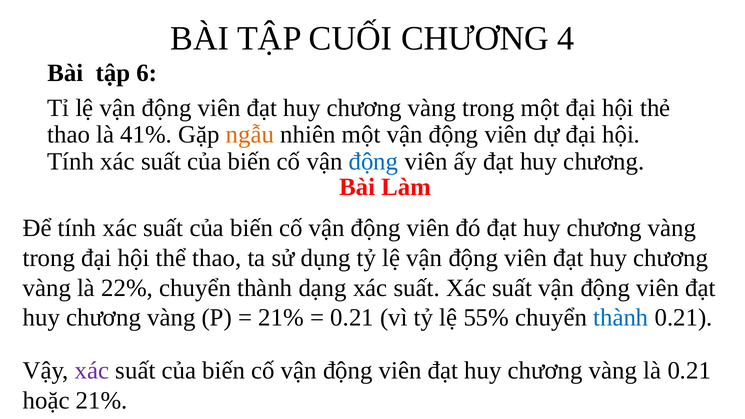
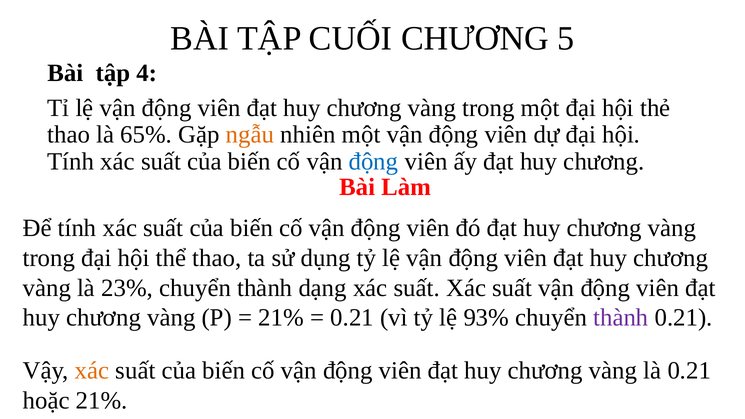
4: 4 -> 5 (566, 39)
6: 6 -> 4 (147, 73)
41%: 41% -> 65% (146, 135)
22%: 22% -> 23% (127, 288)
55%: 55% -> 93% (486, 318)
thành colour: blue -> purple (621, 318)
xác colour: purple -> orange (92, 371)
